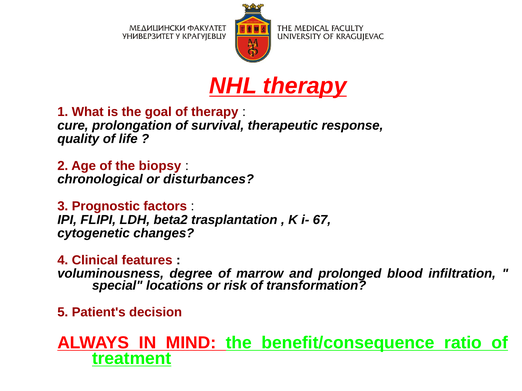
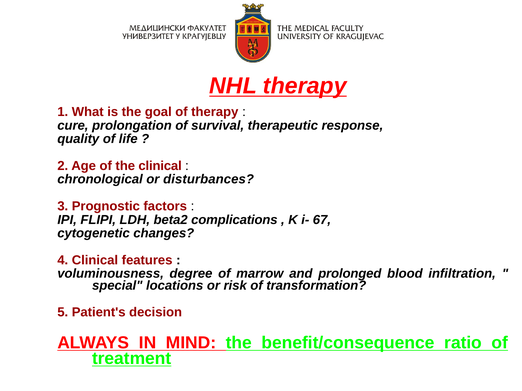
the biopsy: biopsy -> clinical (160, 166)
trasplantation: trasplantation -> complications (234, 220)
